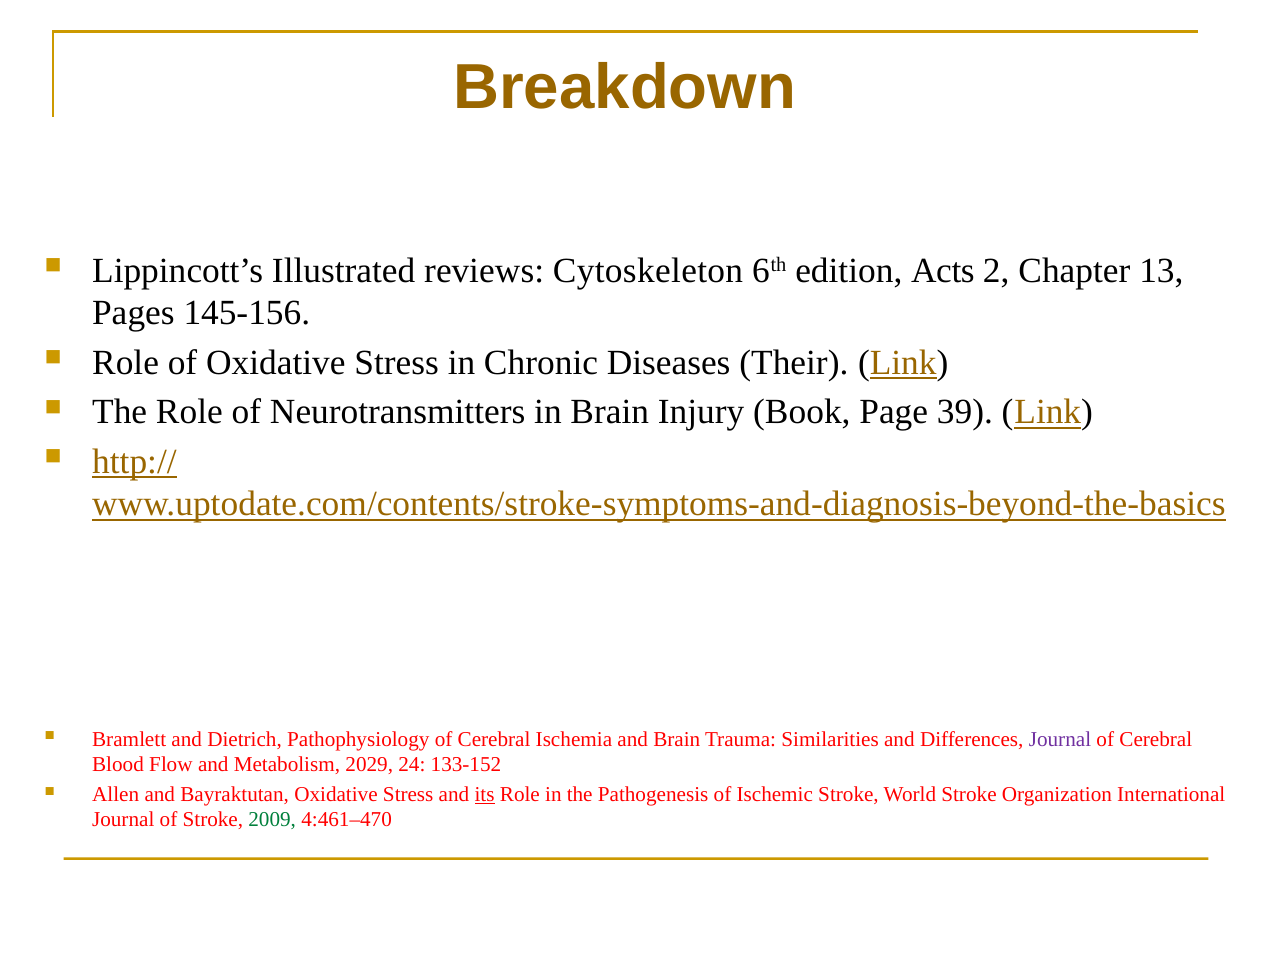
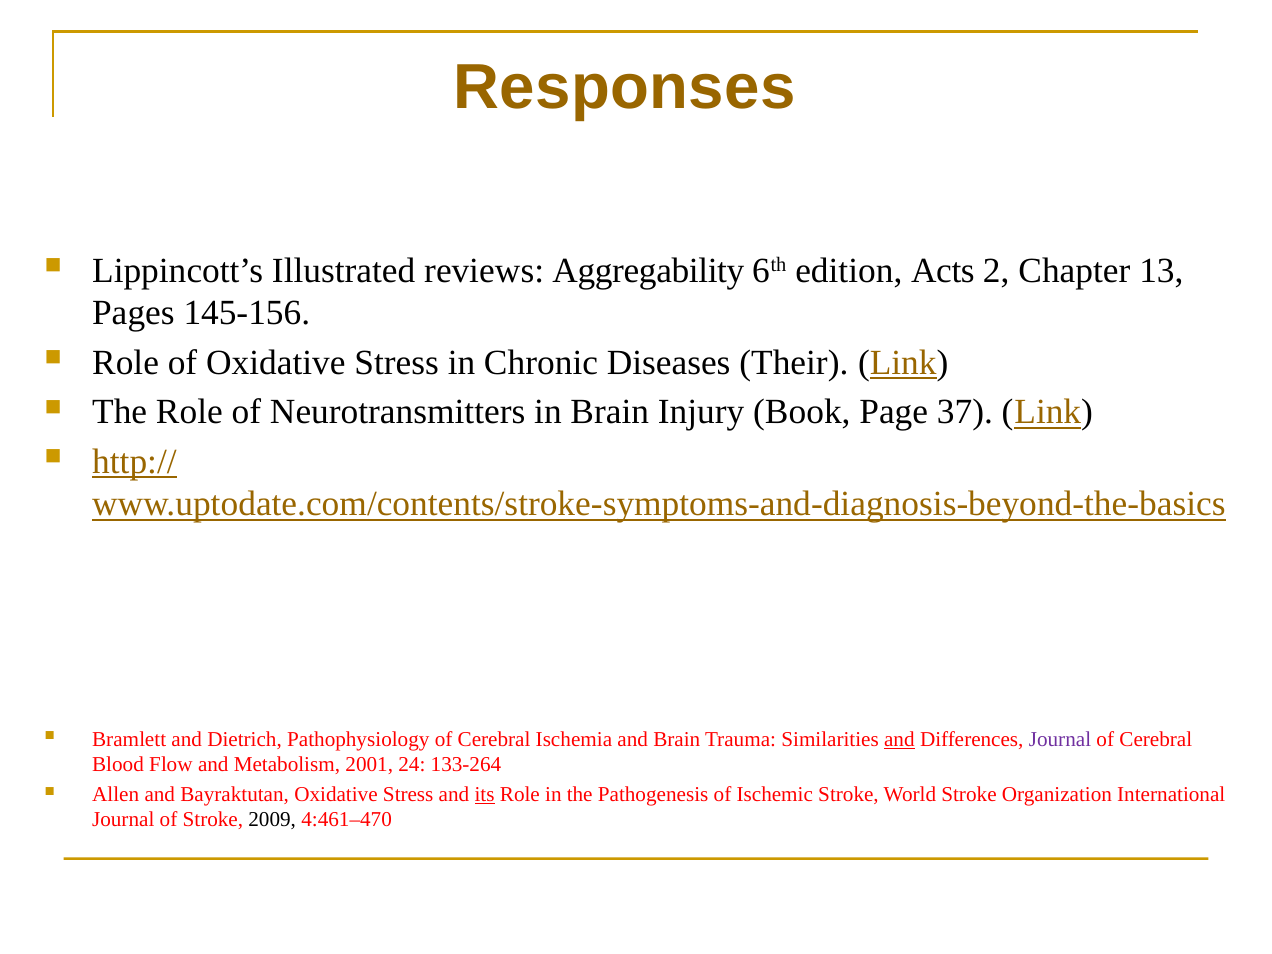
Breakdown: Breakdown -> Responses (624, 88)
Cytoskeleton: Cytoskeleton -> Aggregability (648, 271)
39: 39 -> 37 (965, 412)
and underline: none -> present (899, 739)
2029: 2029 -> 2001 (369, 765)
133-152: 133-152 -> 133-264 (466, 765)
2009 colour: green -> black (272, 820)
